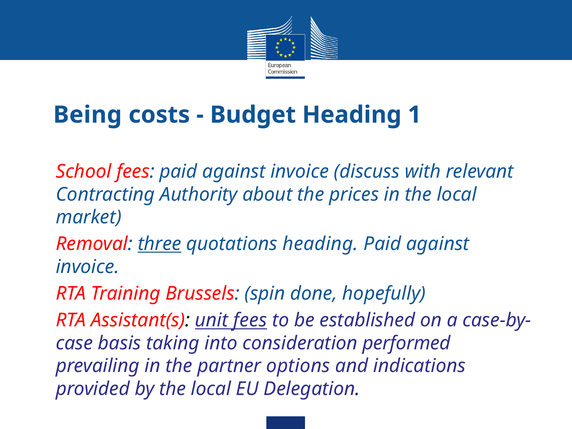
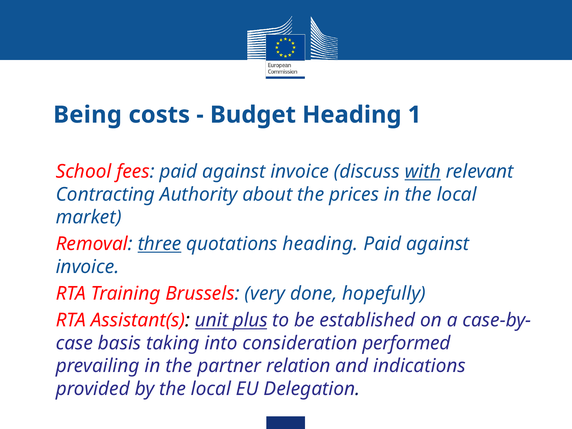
with underline: none -> present (423, 172)
spin: spin -> very (265, 294)
unit fees: fees -> plus (250, 320)
options: options -> relation (298, 366)
